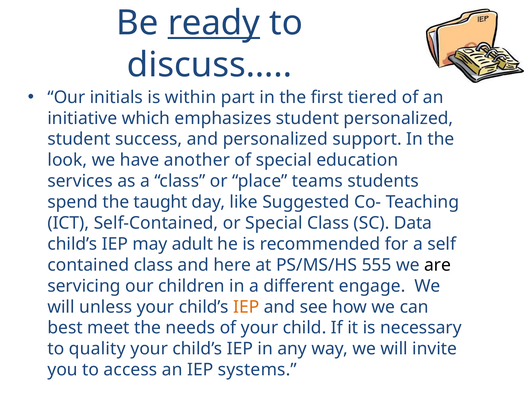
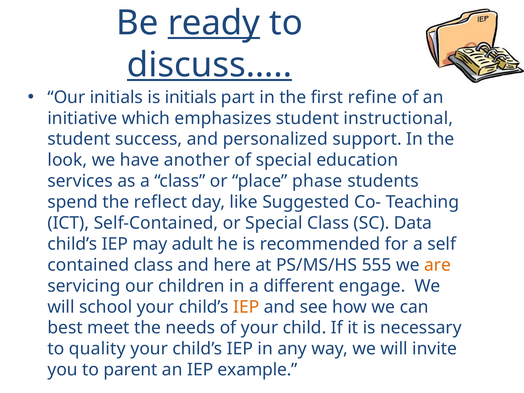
discuss… underline: none -> present (210, 65)
is within: within -> initials (191, 97)
tiered: tiered -> refine (372, 97)
student personalized: personalized -> instructional (398, 118)
teams: teams -> phase (317, 181)
taught: taught -> reflect (160, 202)
are colour: black -> orange (438, 265)
unless: unless -> school (106, 307)
access: access -> parent (131, 370)
systems: systems -> example (258, 370)
